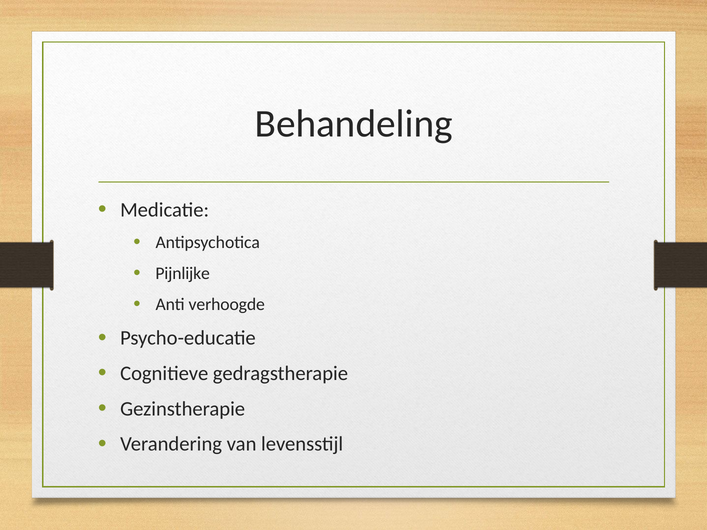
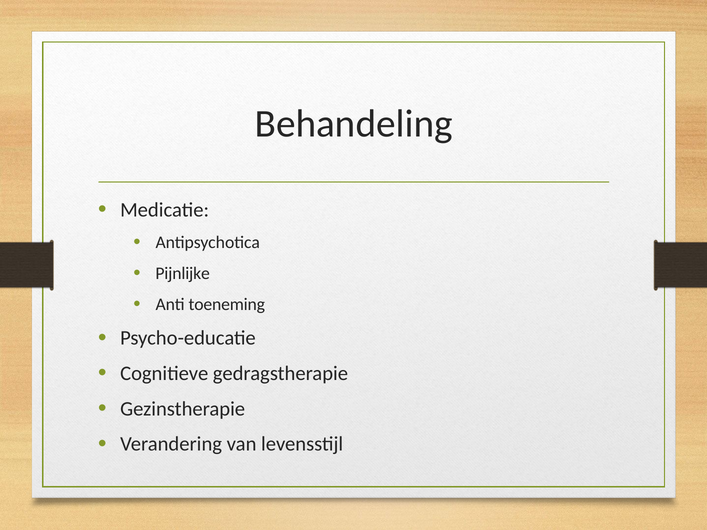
verhoogde: verhoogde -> toeneming (227, 305)
